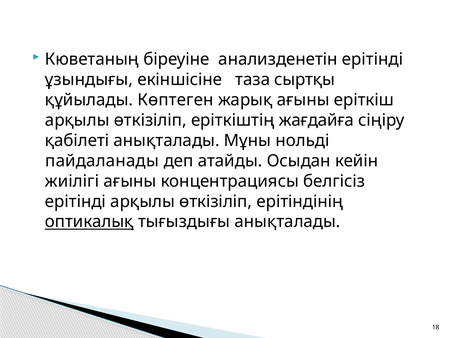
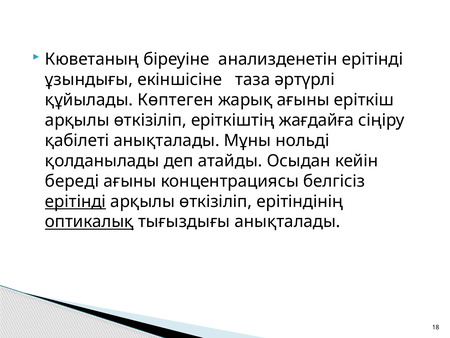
сыртқы: сыртқы -> әртүрлі (305, 80)
пайдаланады: пайдаланады -> қолданылады (102, 161)
жиілігі: жиілігі -> береді (72, 181)
ерітінді underline: none -> present (75, 201)
